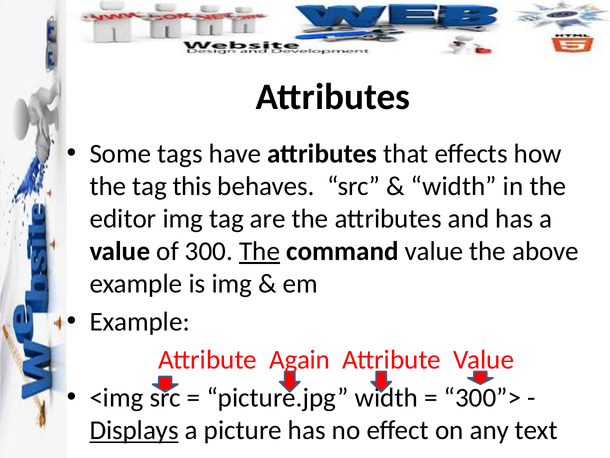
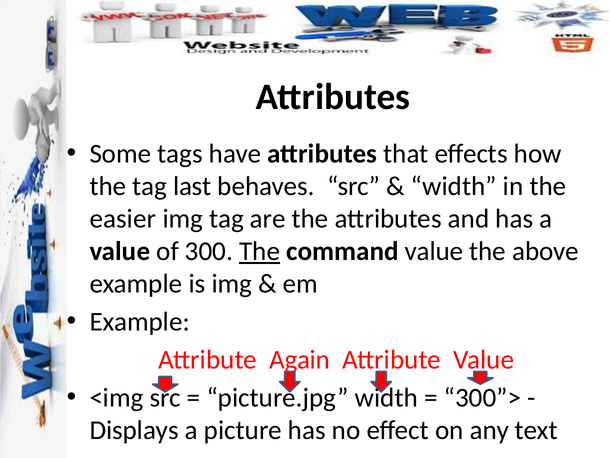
this: this -> last (192, 186)
editor: editor -> easier (123, 218)
Displays underline: present -> none (134, 430)
